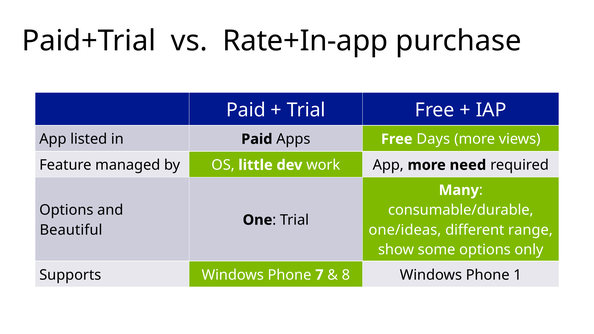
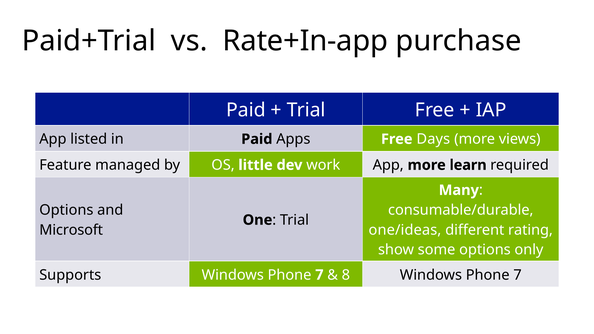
need: need -> learn (468, 165)
Beautiful: Beautiful -> Microsoft (71, 230)
range: range -> rating (530, 230)
8 Windows Phone 1: 1 -> 7 (518, 275)
